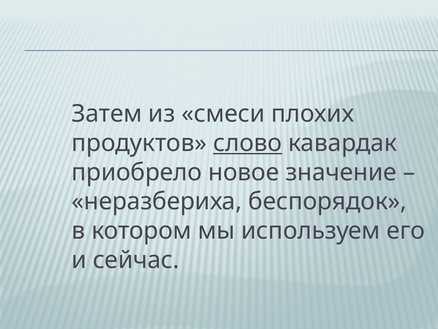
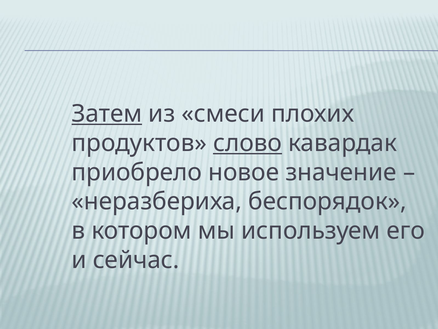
Затем underline: none -> present (107, 114)
